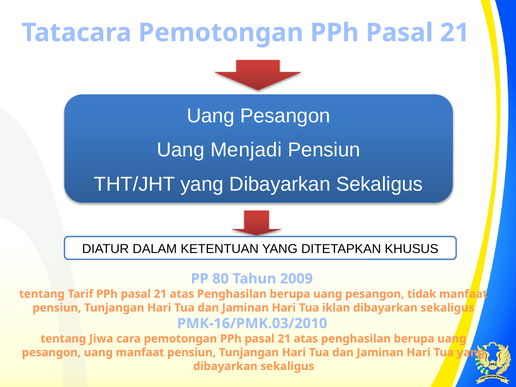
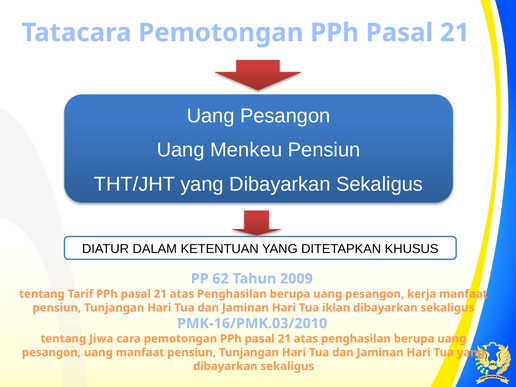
Menjadi: Menjadi -> Menkeu (246, 150)
80: 80 -> 62 (221, 279)
tidak: tidak -> kerja (422, 294)
